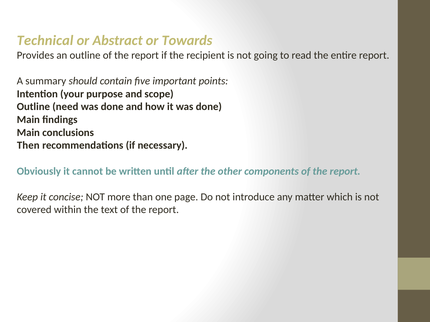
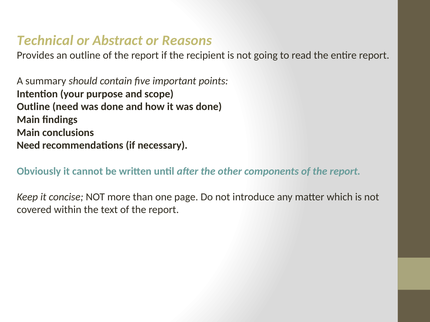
Towards: Towards -> Reasons (187, 41)
Then: Then -> Need (28, 146)
